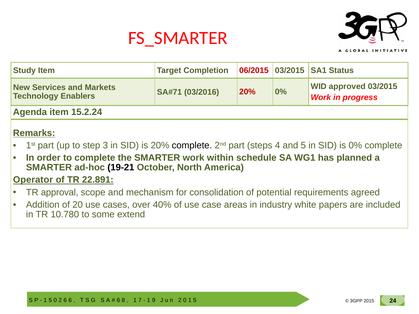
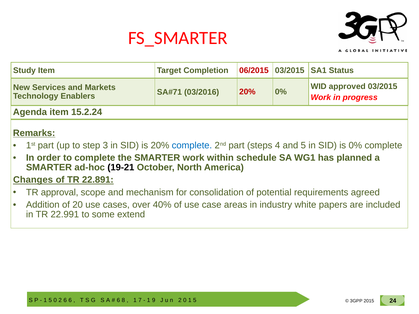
complete colour: black -> blue (192, 146)
Operator: Operator -> Changes (33, 180)
10.780: 10.780 -> 22.991 (65, 215)
